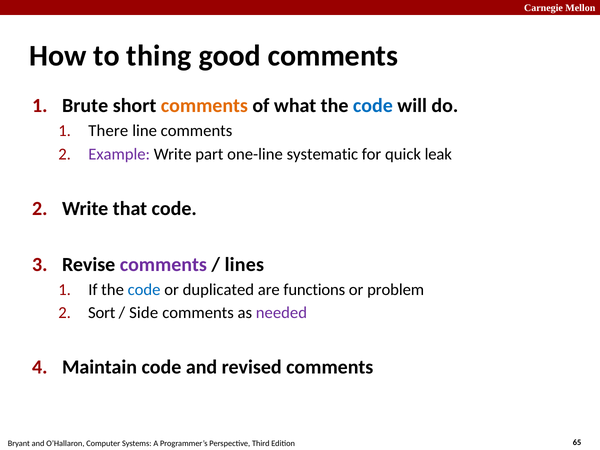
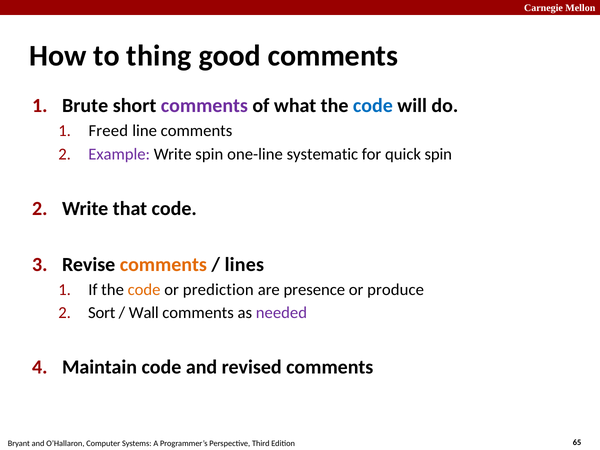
comments colour: orange -> purple (204, 106)
There: There -> Freed (108, 131)
Write part: part -> spin (209, 154)
quick leak: leak -> spin (438, 154)
comments colour: purple -> orange (163, 264)
code colour: blue -> orange (144, 290)
duplicated: duplicated -> prediction (218, 290)
functions: functions -> presence (314, 290)
problem: problem -> produce (396, 290)
Side: Side -> Wall (144, 313)
